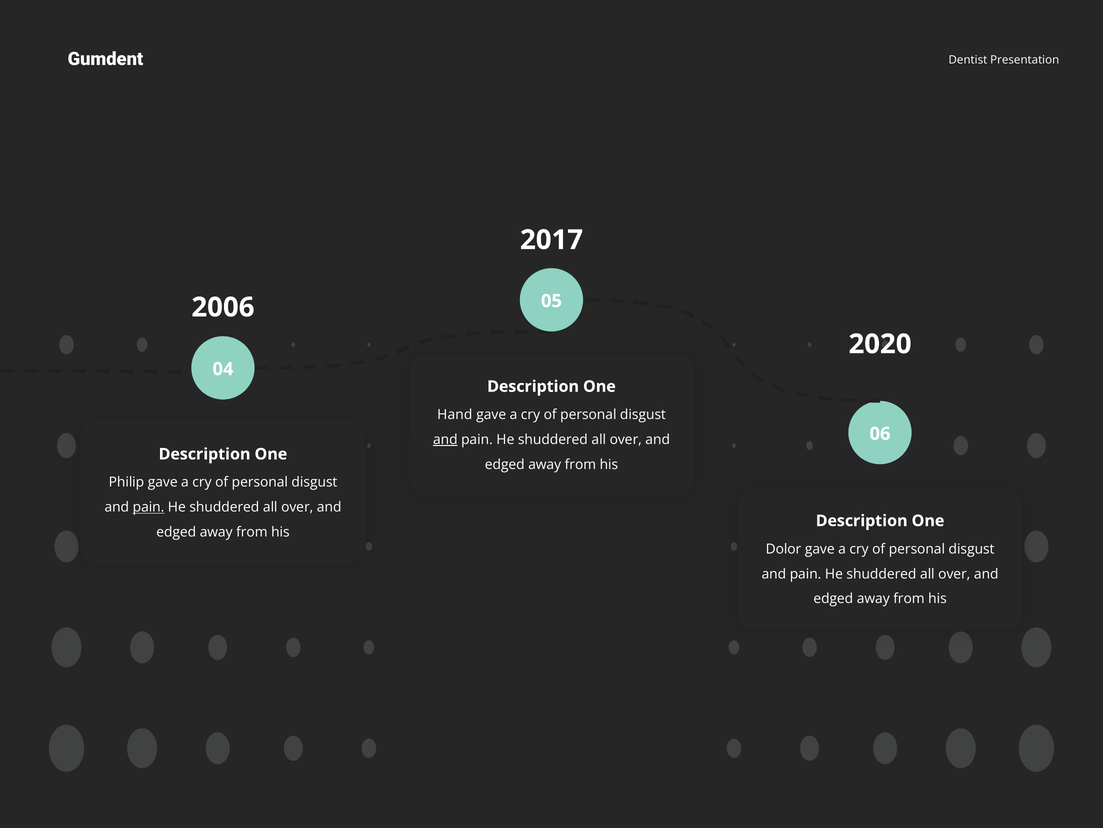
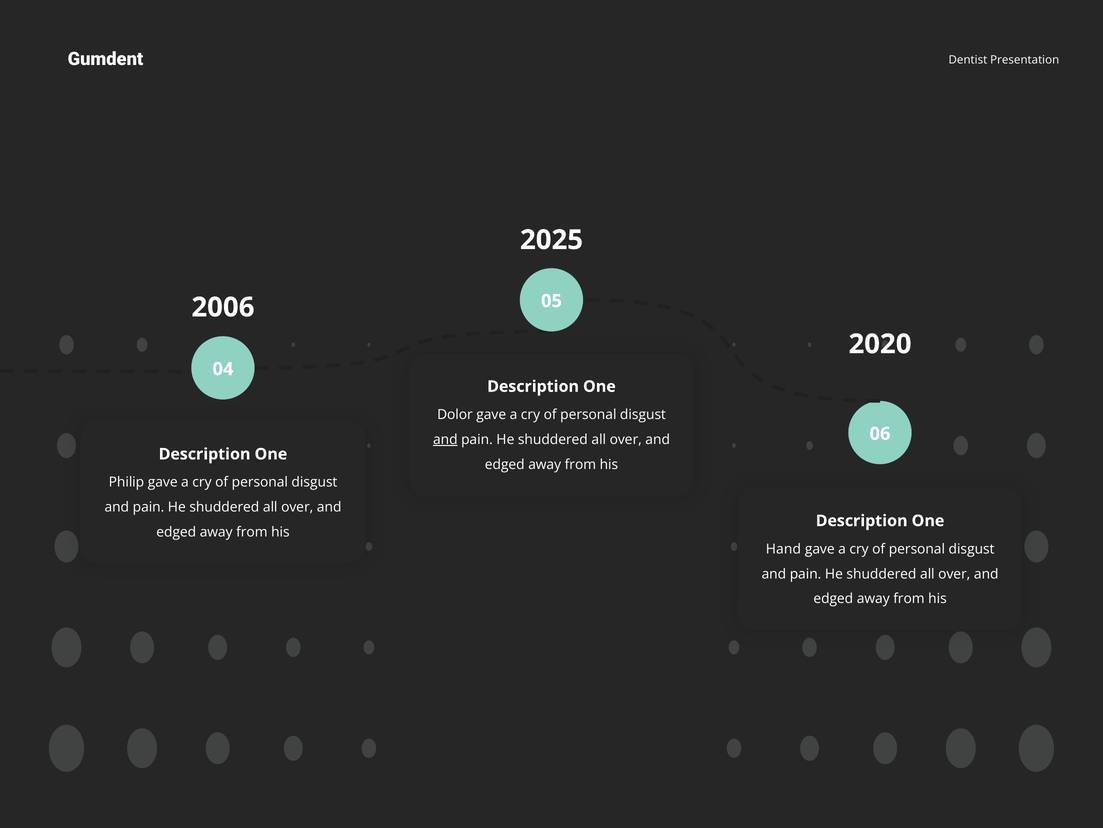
2017: 2017 -> 2025 (552, 240)
Hand: Hand -> Dolor (455, 414)
pain underline: present -> none (149, 507)
Dolor: Dolor -> Hand (783, 549)
